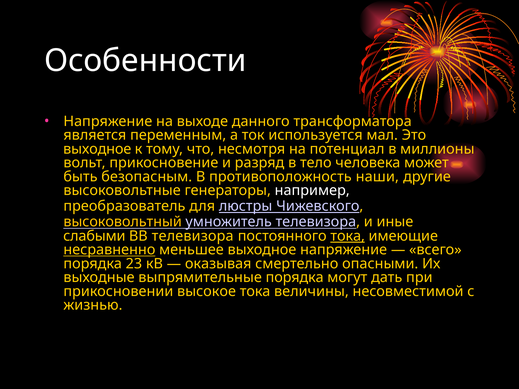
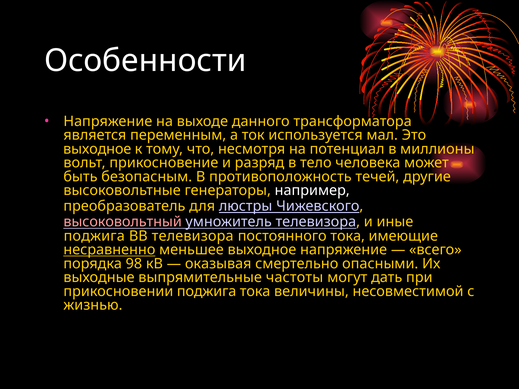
наши: наши -> течей (377, 177)
высоковольтный colour: yellow -> pink (123, 222)
слабыми: слабыми -> поджига (94, 236)
тока underline: present -> none (348, 236)
23: 23 -> 98 (134, 264)
выпрямительные порядка: порядка -> частоты (295, 278)
прикосновении высокое: высокое -> поджига (207, 291)
